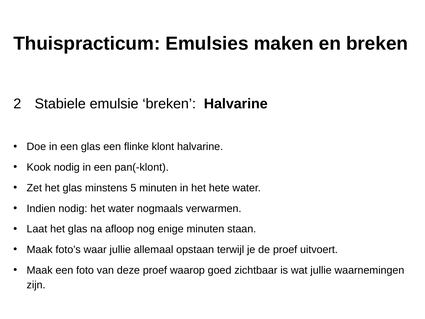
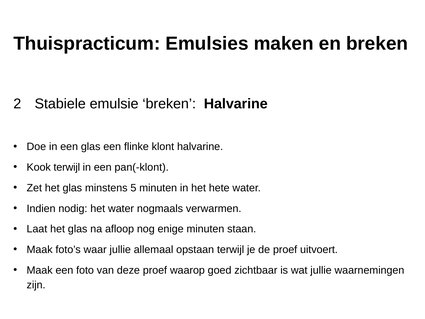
Kook nodig: nodig -> terwijl (67, 167)
